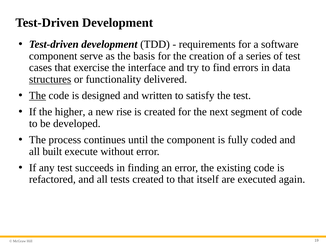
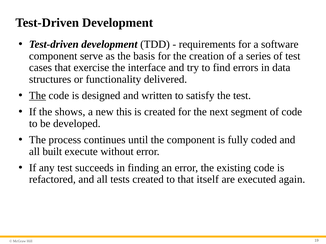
structures underline: present -> none (50, 80)
higher: higher -> shows (70, 112)
rise: rise -> this (124, 112)
